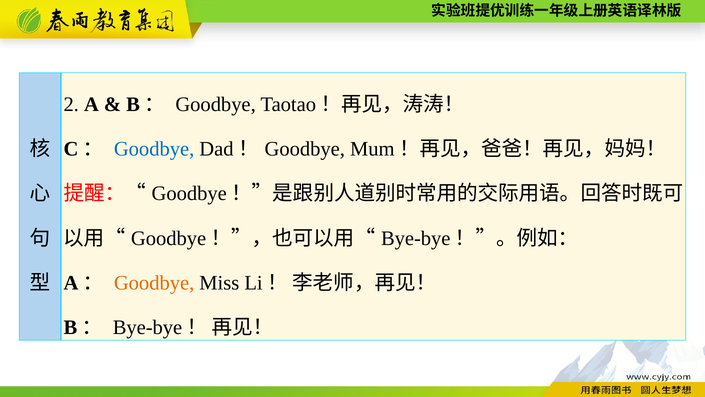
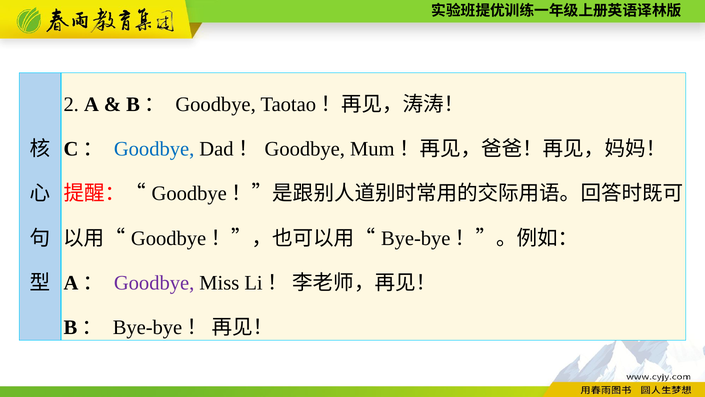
Goodbye colour: orange -> purple (154, 283)
